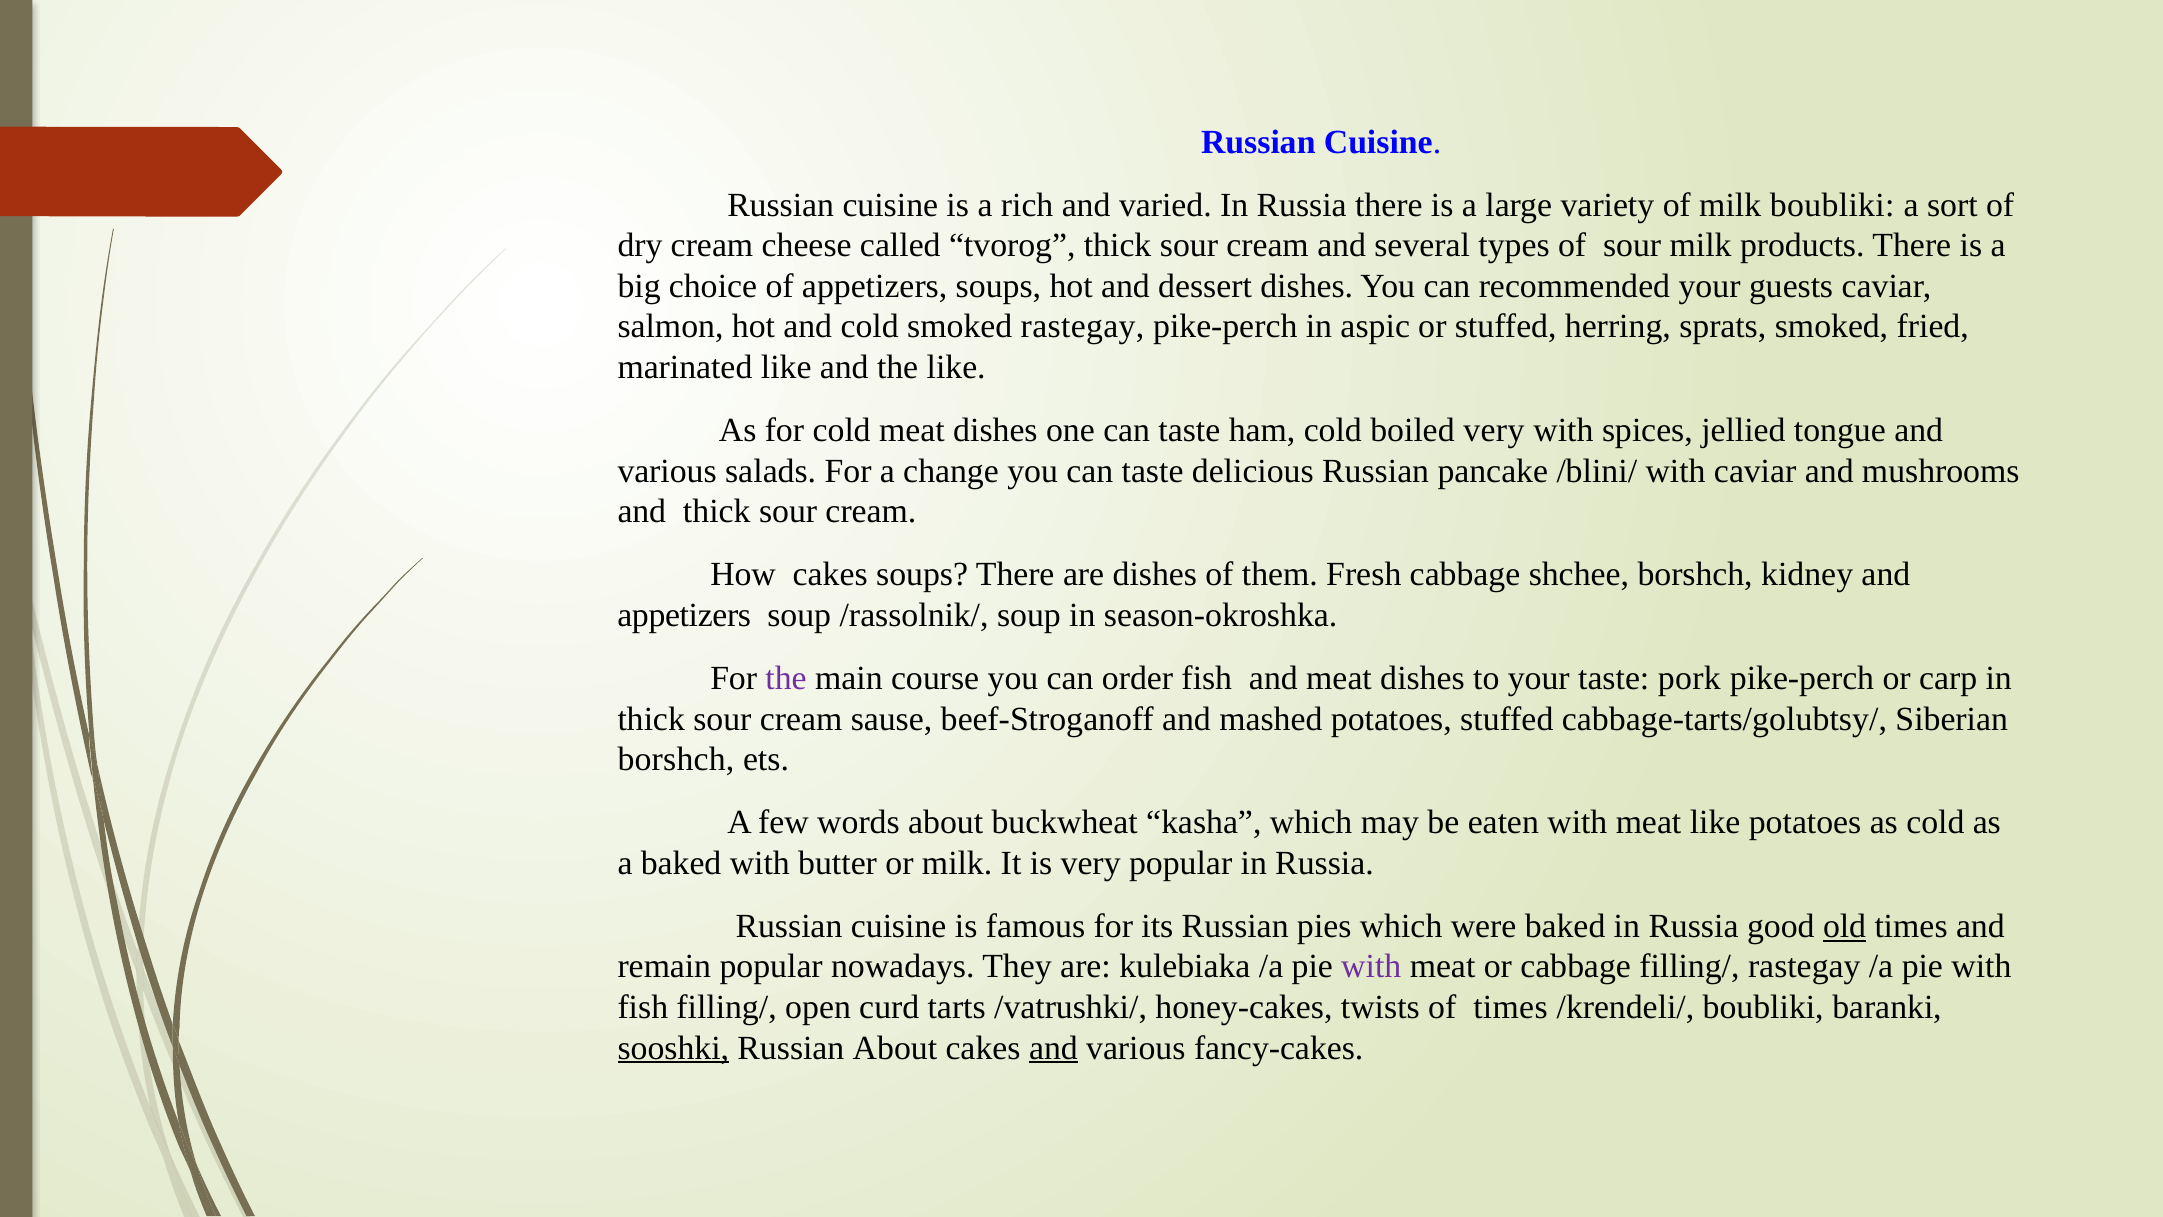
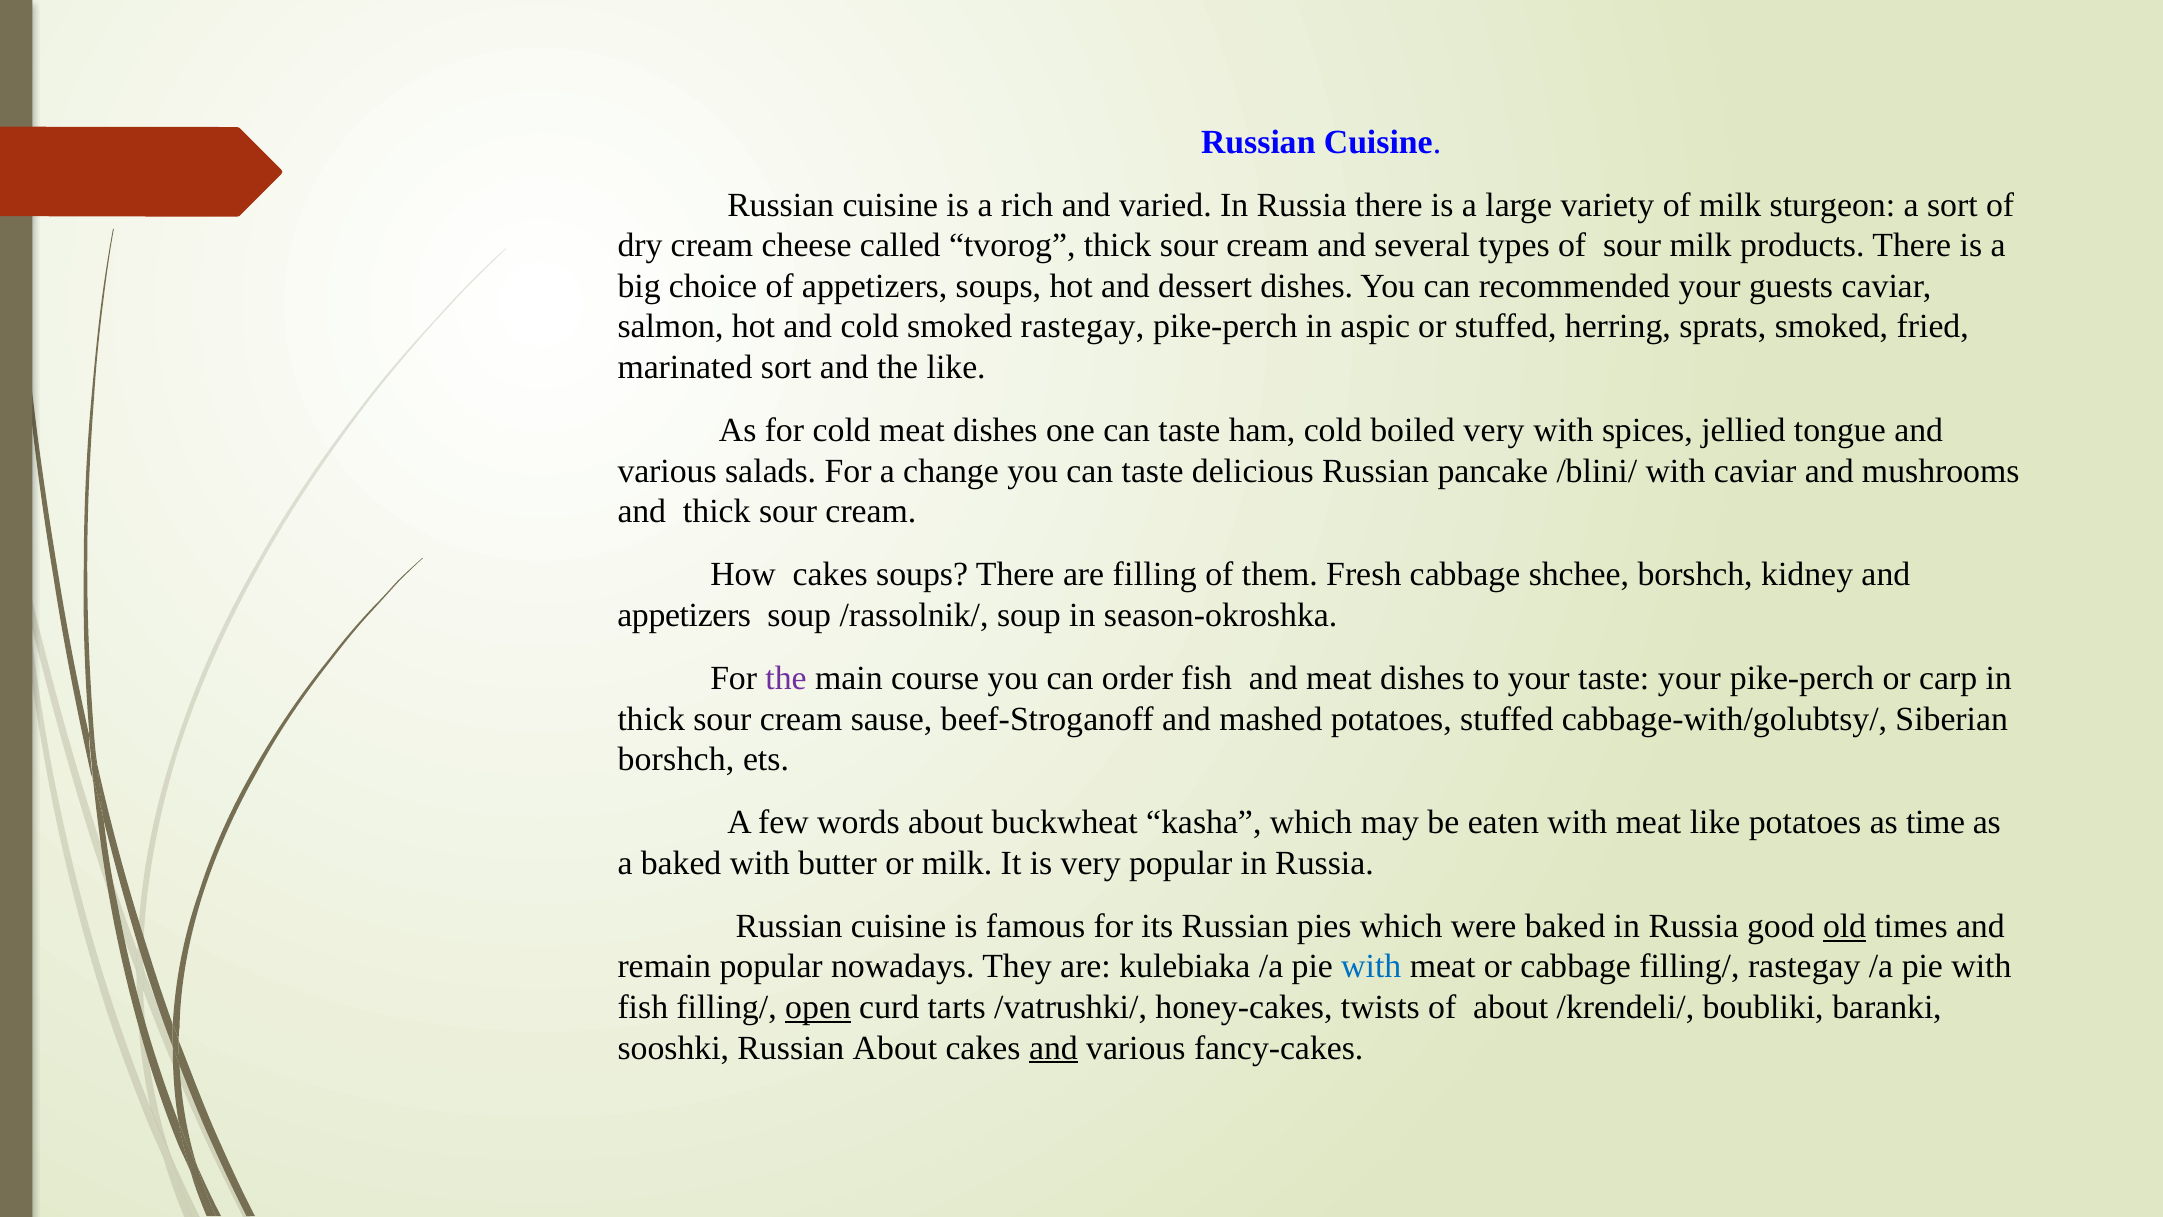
milk boubliki: boubliki -> sturgeon (1832, 205)
marinated like: like -> sort (786, 367)
are dishes: dishes -> filling (1155, 574)
taste pork: pork -> your (1689, 678)
cabbage-tarts/golubtsy/: cabbage-tarts/golubtsy/ -> cabbage-with/golubtsy/ (1724, 719)
as cold: cold -> time (1936, 822)
with colour: purple -> blue (1371, 967)
open underline: none -> present (818, 1007)
of times: times -> about (1511, 1007)
sooshki underline: present -> none (673, 1048)
